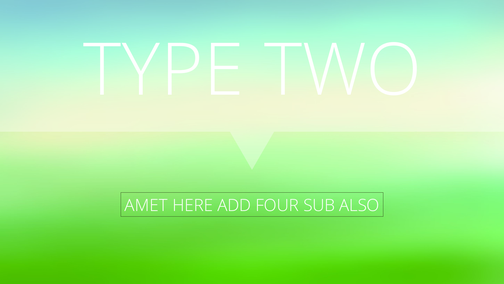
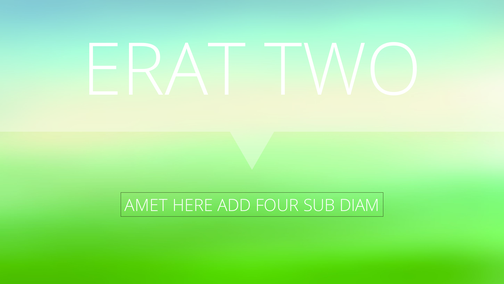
TYPE: TYPE -> ERAT (164, 71)
ALSO: ALSO -> DIAM (359, 205)
